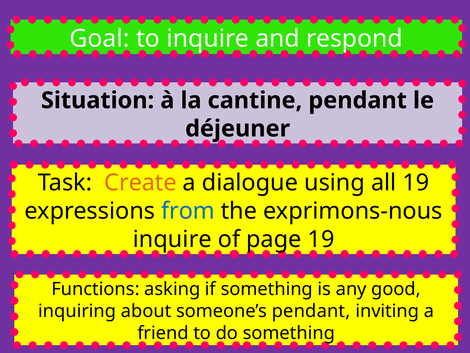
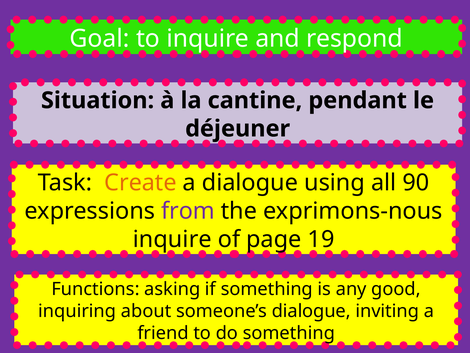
all 19: 19 -> 90 (416, 183)
from colour: blue -> purple (188, 211)
someone’s pendant: pendant -> dialogue (311, 311)
